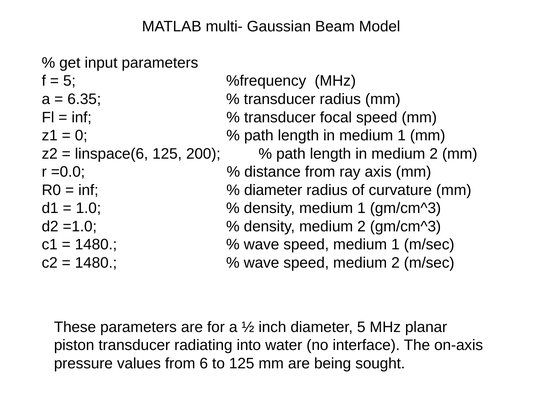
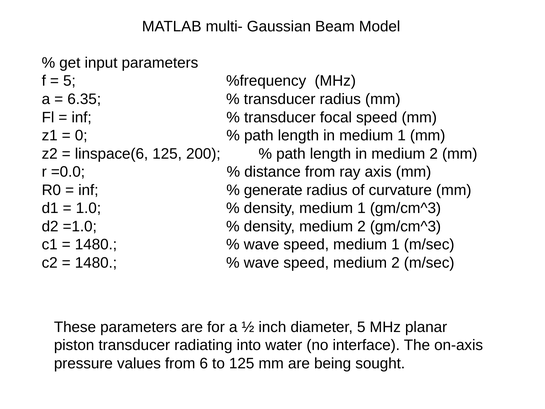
diameter: diameter -> generate (273, 190)
